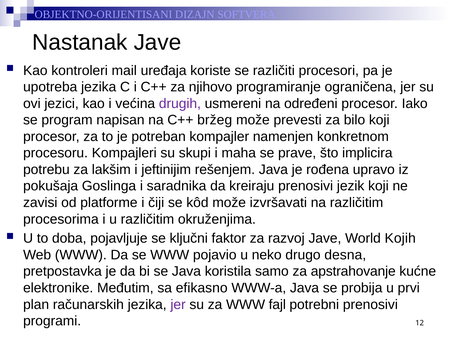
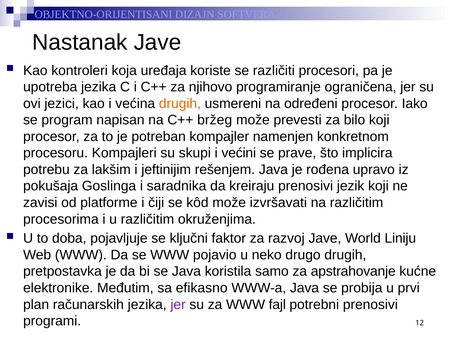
mail: mail -> koja (124, 71)
drugih colour: purple -> orange (180, 104)
maha: maha -> većini (239, 153)
Kojih: Kojih -> Liniju (400, 239)
drugo desna: desna -> drugih (345, 255)
